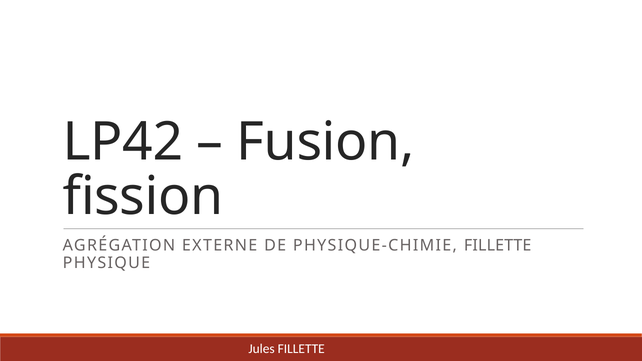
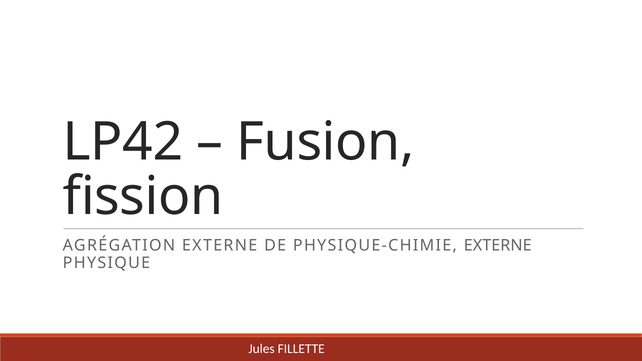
PHYSIQUE-CHIMIE FILLETTE: FILLETTE -> EXTERNE (498, 246)
